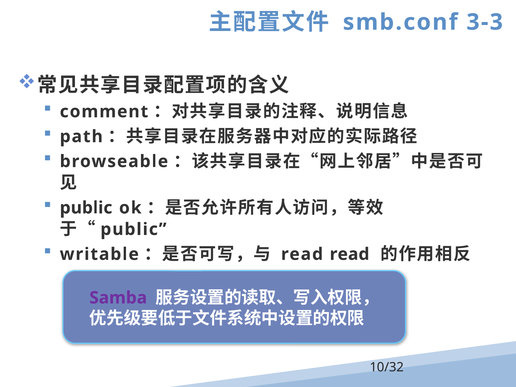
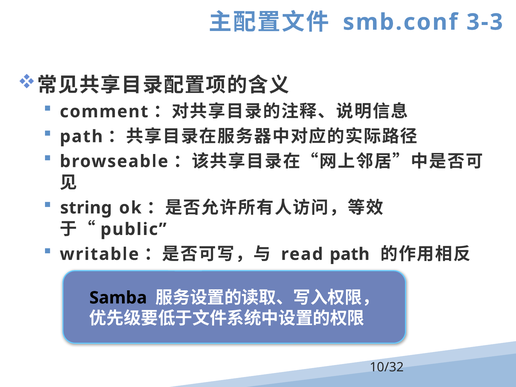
public: public -> string (86, 208)
read read: read -> path (350, 254)
Samba colour: purple -> black (118, 298)
